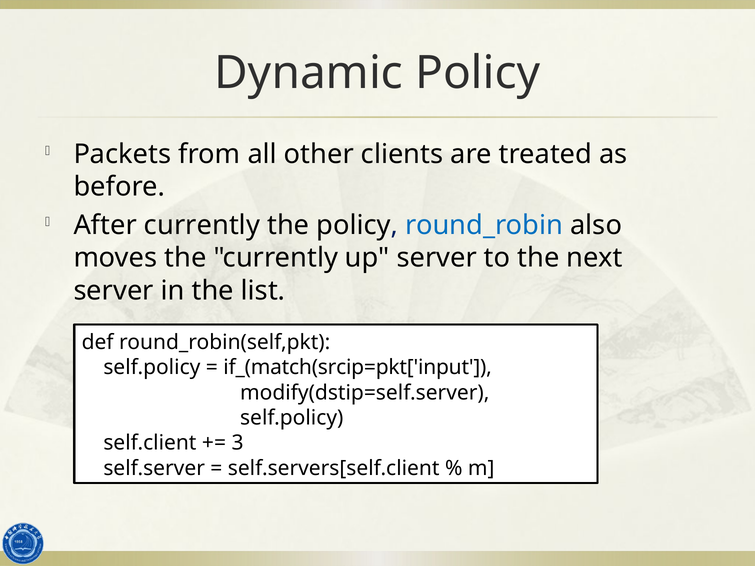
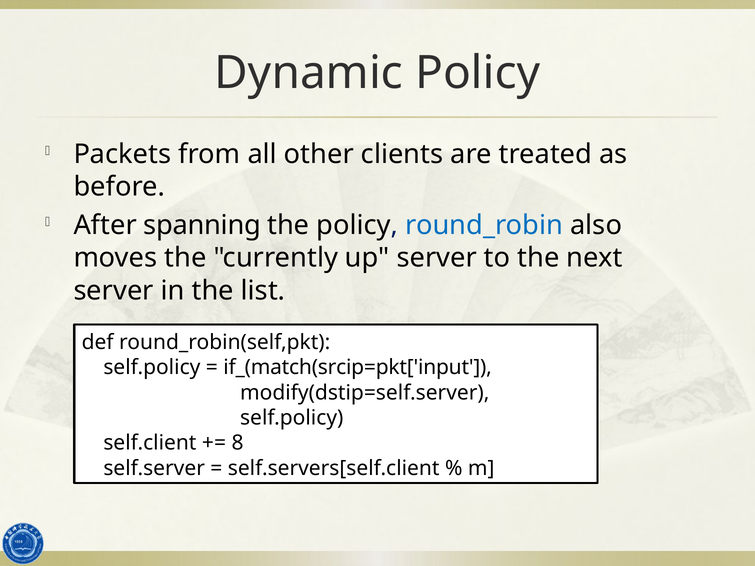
After currently: currently -> spanning (202, 225)
3: 3 -> 8 (238, 443)
